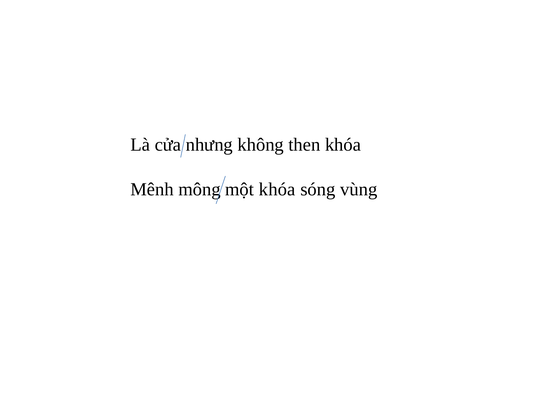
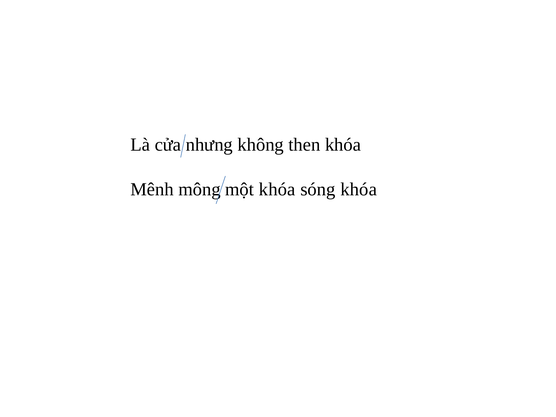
sóng vùng: vùng -> khóa (359, 189)
